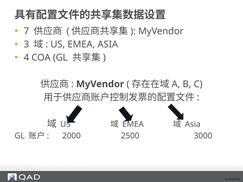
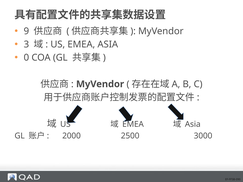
7: 7 -> 9 (26, 31)
4: 4 -> 0 (26, 58)
